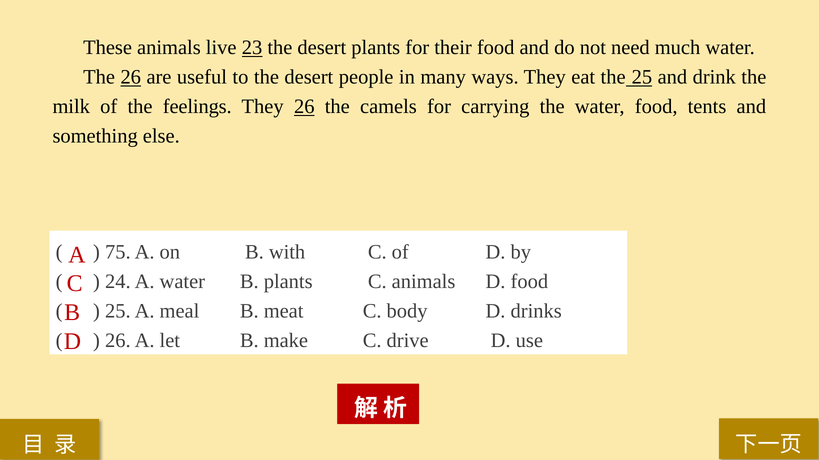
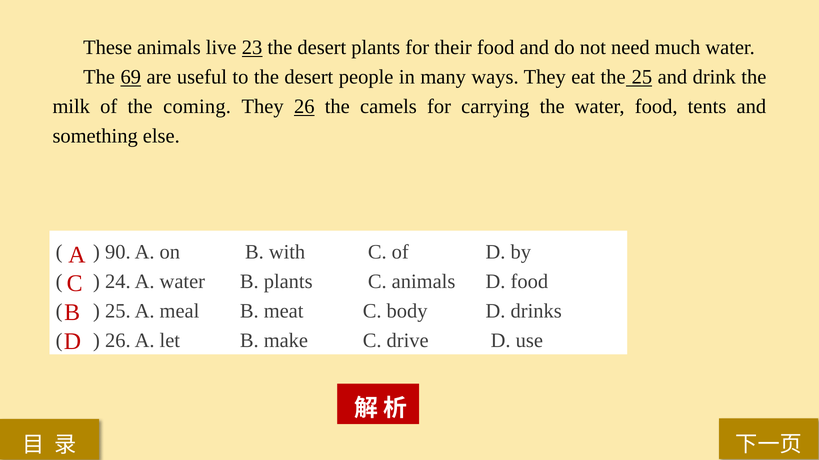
The 26: 26 -> 69 (131, 77)
feelings: feelings -> coming (197, 107)
75: 75 -> 90 (118, 253)
